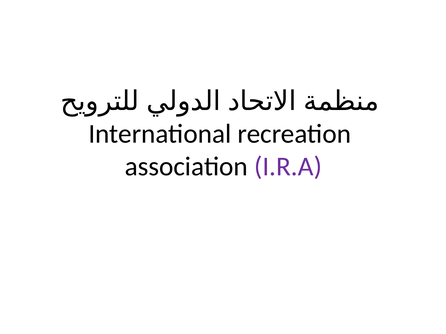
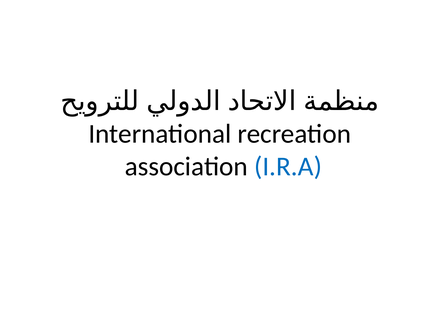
I.R.A colour: purple -> blue (288, 167)
